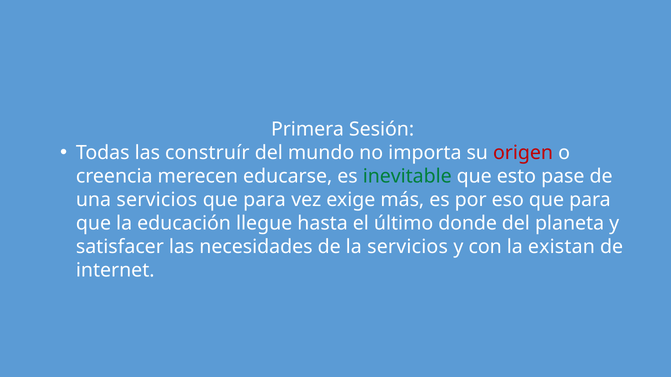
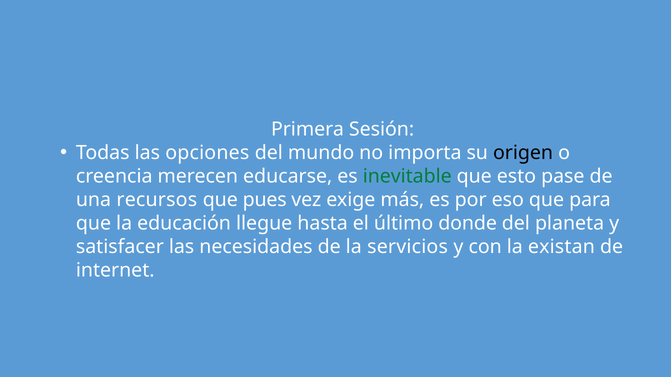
construír: construír -> opciones (207, 153)
origen colour: red -> black (523, 153)
una servicios: servicios -> recursos (157, 200)
para: para -> pues (265, 200)
